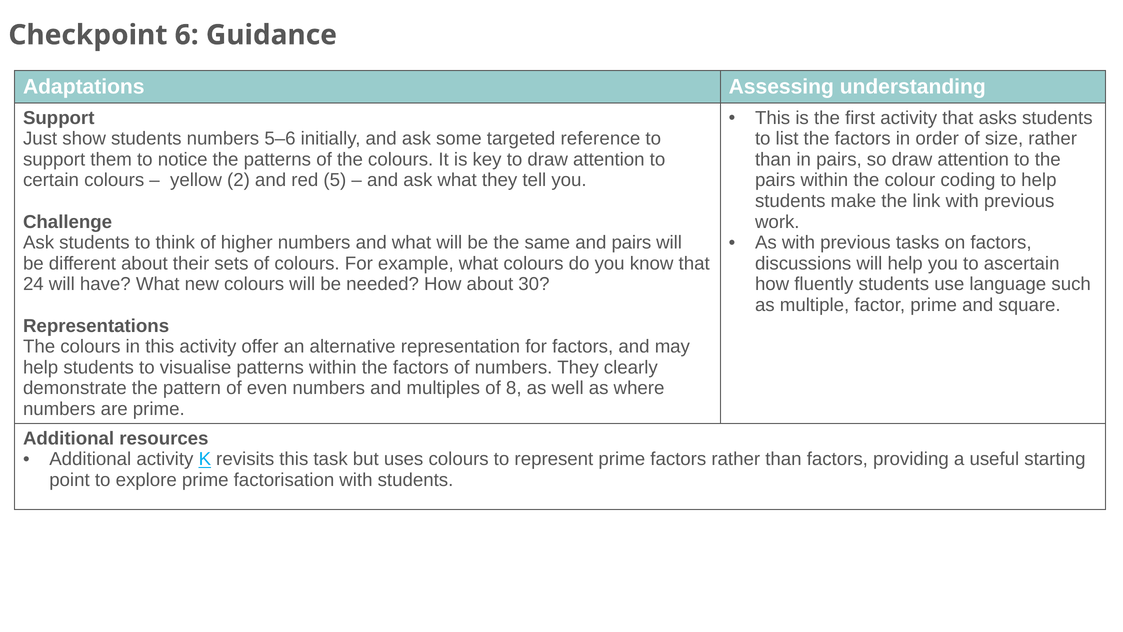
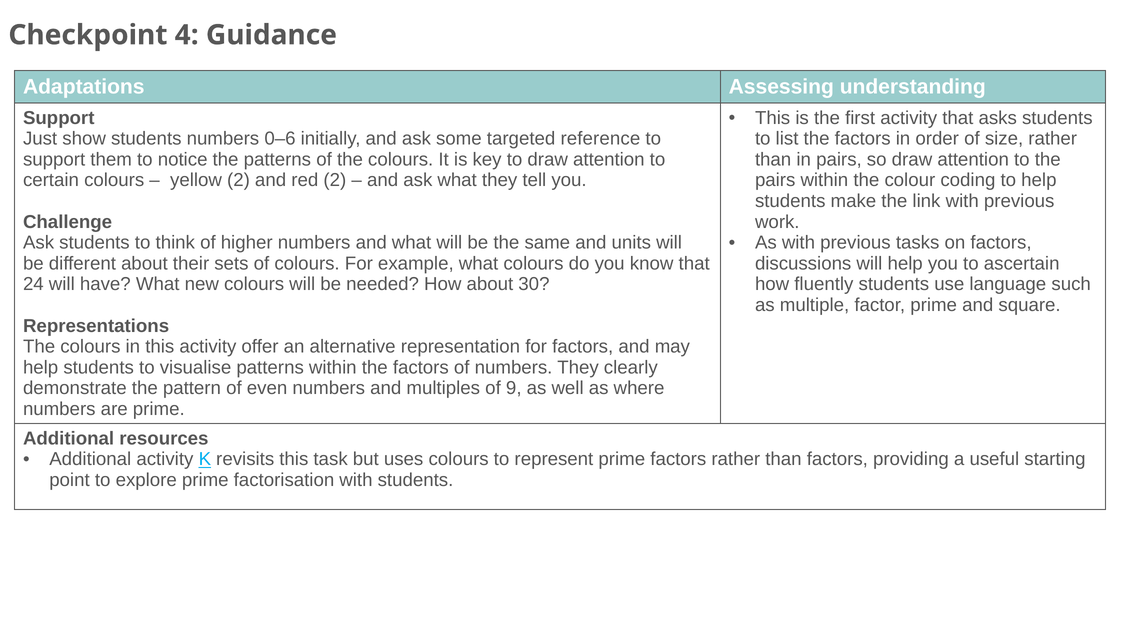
6: 6 -> 4 (187, 35)
5–6: 5–6 -> 0–6 (280, 139)
red 5: 5 -> 2 (335, 180)
and pairs: pairs -> units (631, 243)
8: 8 -> 9 (514, 388)
